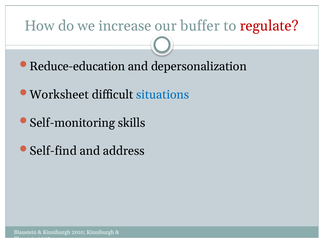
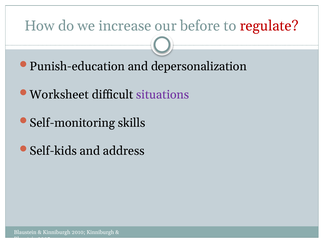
buffer: buffer -> before (200, 26)
Reduce-education: Reduce-education -> Punish-education (77, 66)
situations colour: blue -> purple (163, 95)
Self-find: Self-find -> Self-kids (53, 151)
